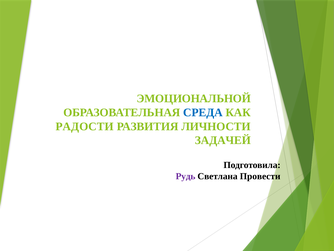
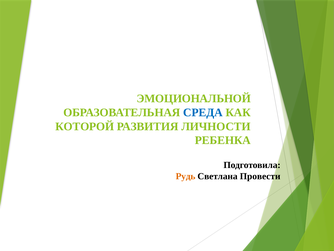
РАДОСТИ: РАДОСТИ -> КОТОРОЙ (85, 126)
ЗАДАЧЕЙ: ЗАДАЧЕЙ -> РЕБЕНКА (223, 140)
Рудь colour: purple -> orange (186, 176)
